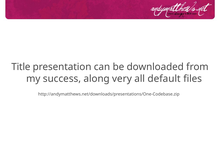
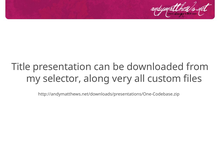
success: success -> selector (62, 79)
default: default -> custom (164, 79)
